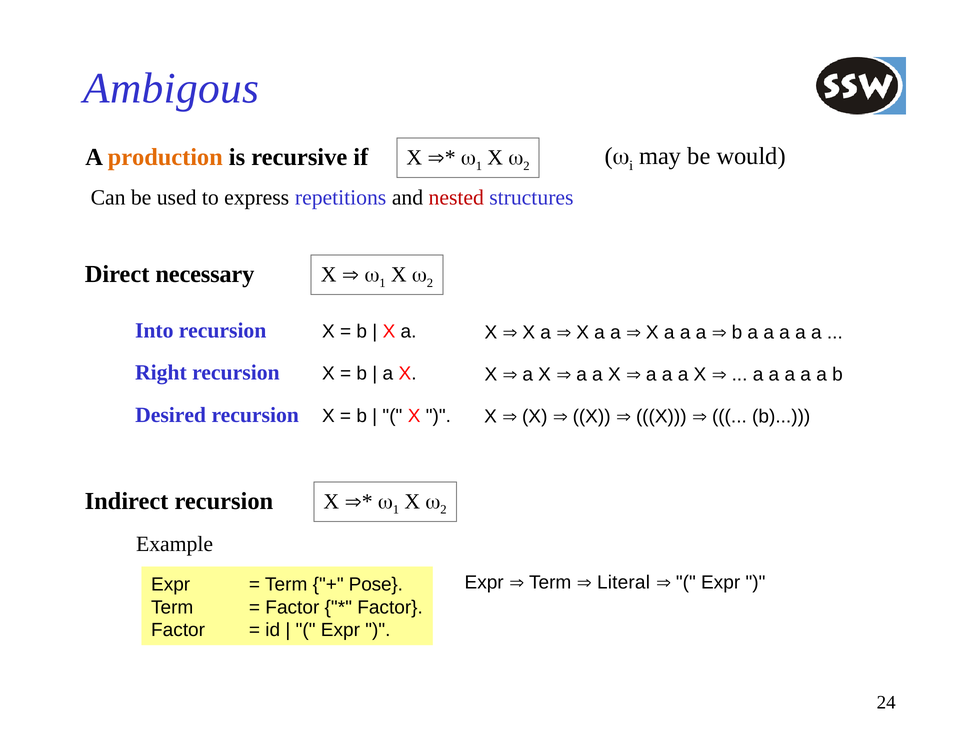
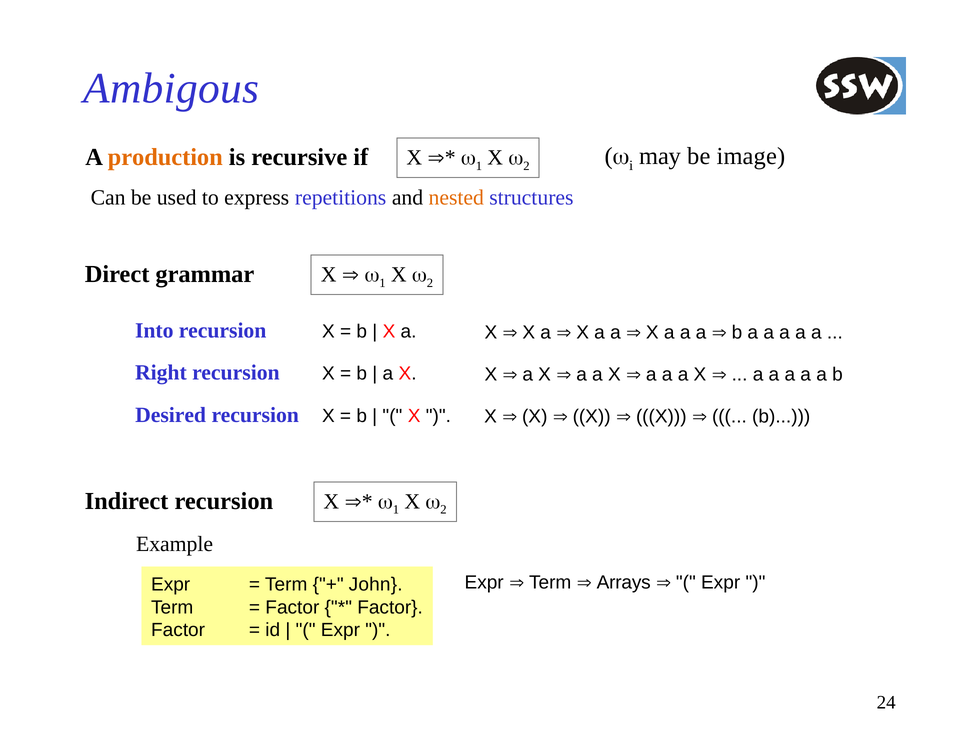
would: would -> image (751, 156)
nested colour: red -> orange (456, 198)
necessary: necessary -> grammar (205, 274)
Literal: Literal -> Arrays (624, 583)
Pose: Pose -> John (376, 585)
